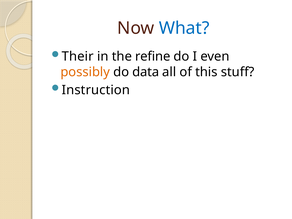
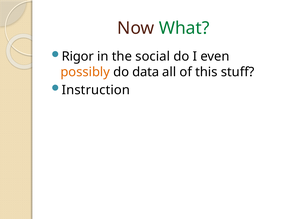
What colour: blue -> green (184, 28)
Their: Their -> Rigor (78, 56)
refine: refine -> social (153, 56)
